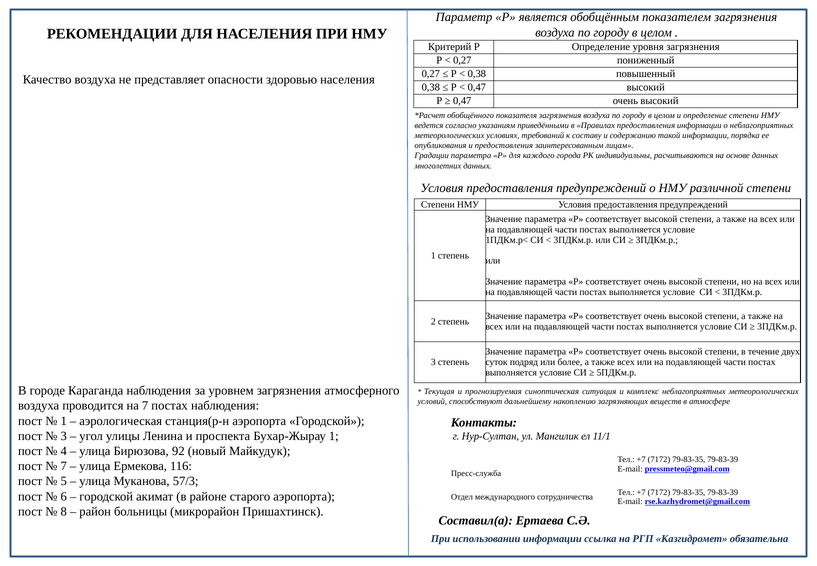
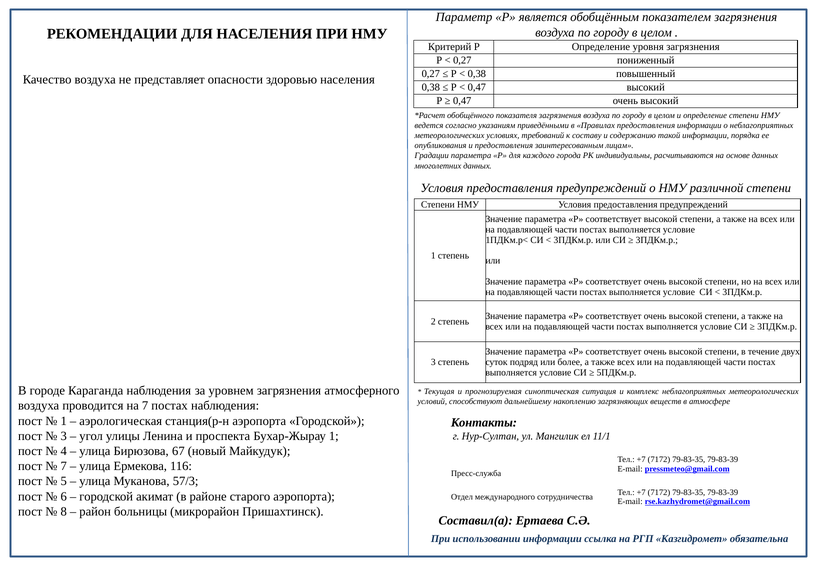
92: 92 -> 67 (178, 451)
